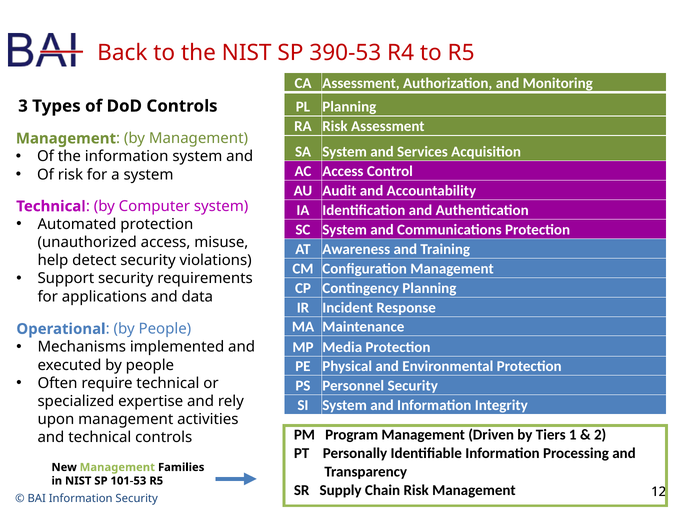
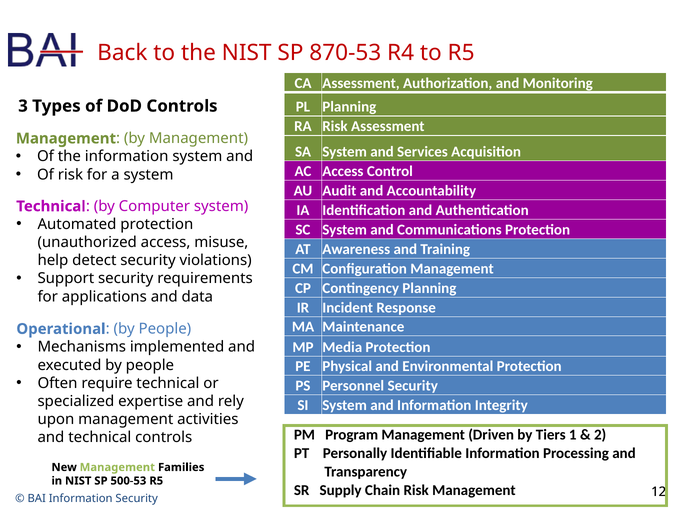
390-53: 390-53 -> 870-53 (345, 53)
101-53: 101-53 -> 500-53 (128, 481)
